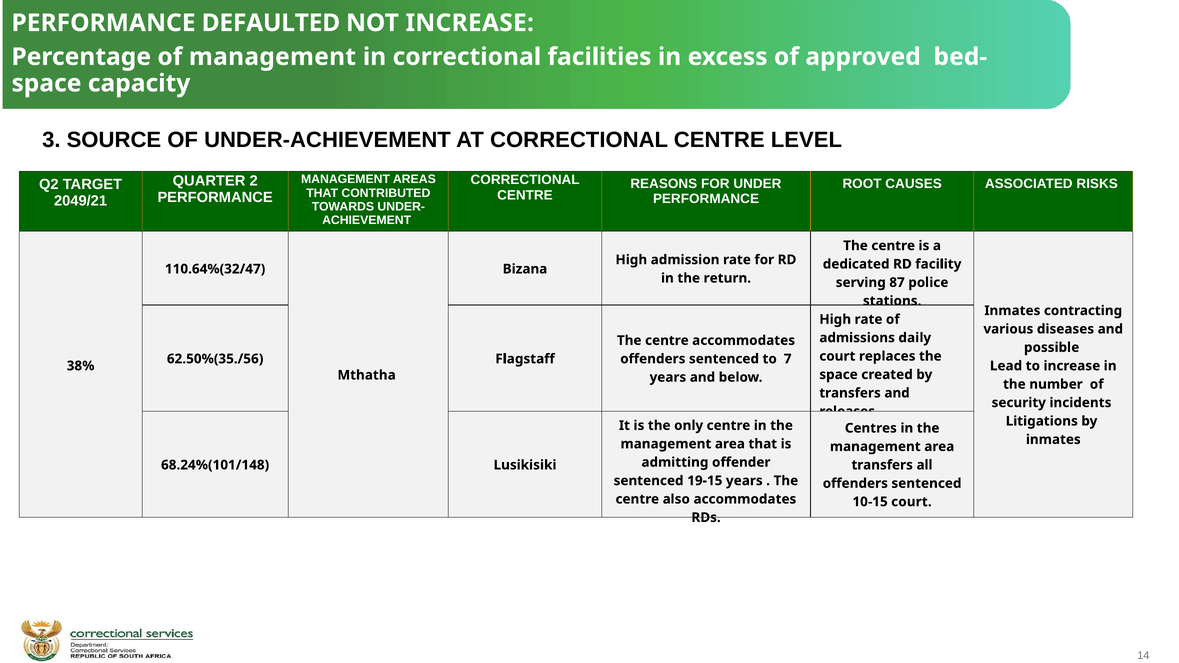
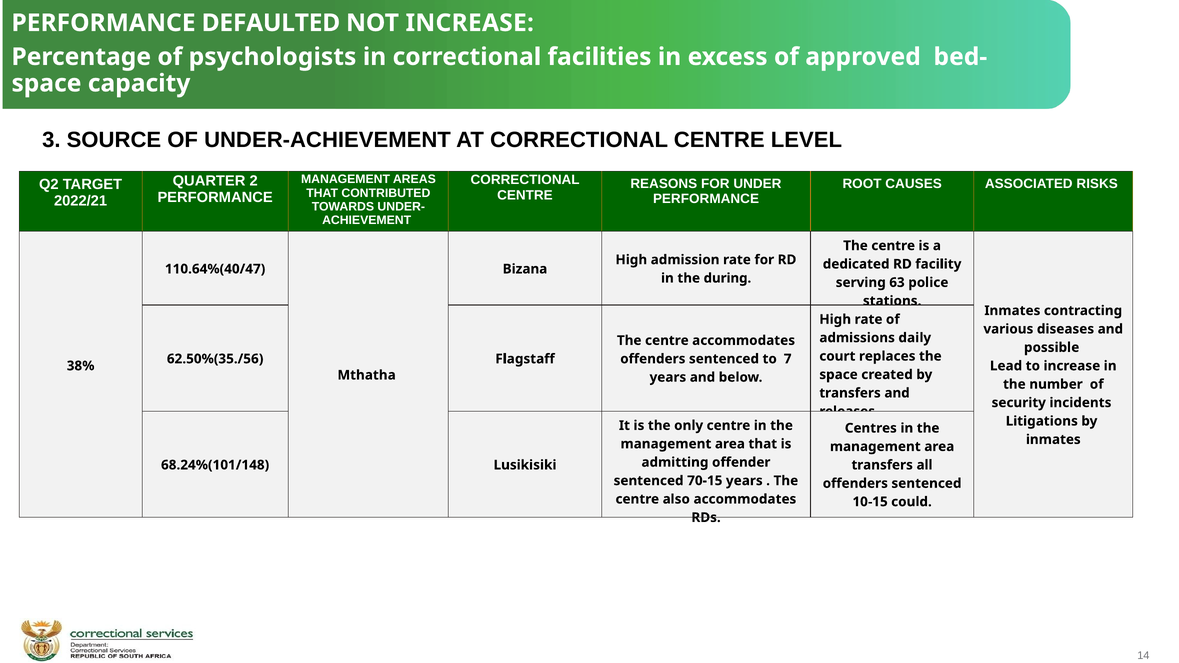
of management: management -> psychologists (273, 57)
2049/21: 2049/21 -> 2022/21 (81, 201)
110.64%(32/47: 110.64%(32/47 -> 110.64%(40/47 (215, 269)
return: return -> during (727, 278)
87: 87 -> 63 (897, 283)
19-15: 19-15 -> 70-15 (705, 481)
10-15 court: court -> could (911, 502)
